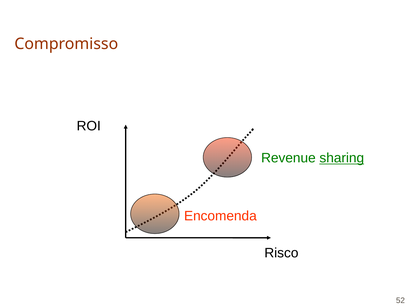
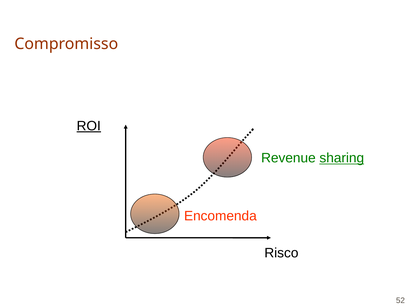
ROI underline: none -> present (89, 126)
